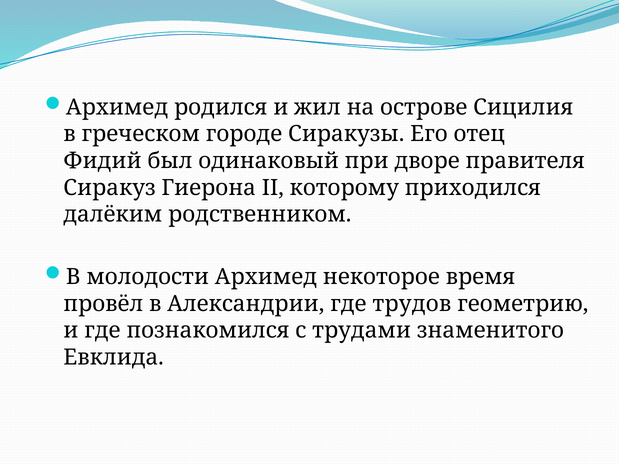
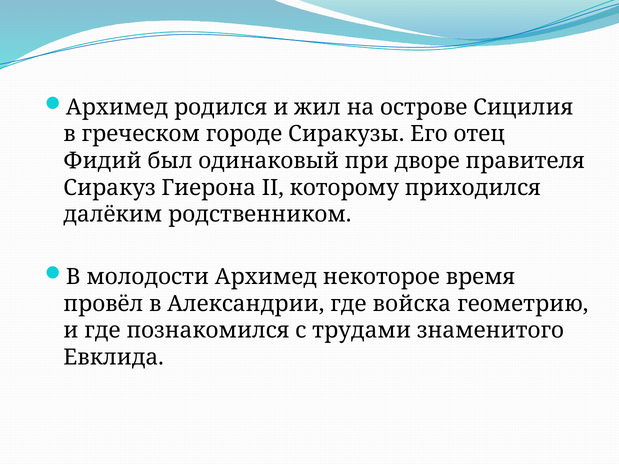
трудов: трудов -> войска (412, 304)
